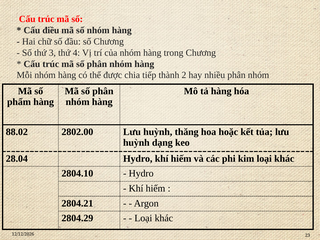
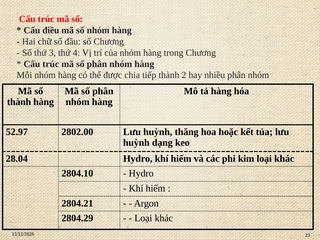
phẩm: phẩm -> thành (19, 102)
88.02: 88.02 -> 52.97 (17, 132)
